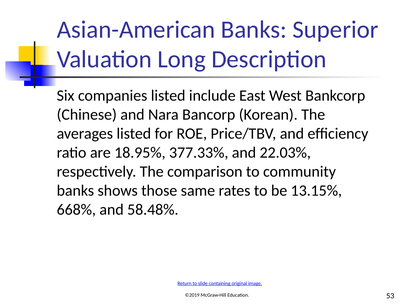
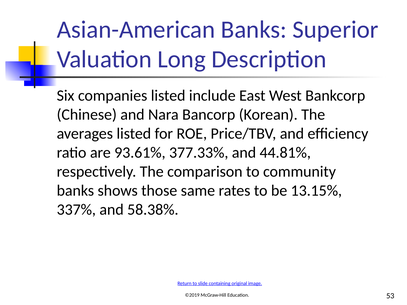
18.95%: 18.95% -> 93.61% (140, 153)
22.03%: 22.03% -> 44.81% (285, 153)
668%: 668% -> 337% (76, 210)
58.48%: 58.48% -> 58.38% (153, 210)
